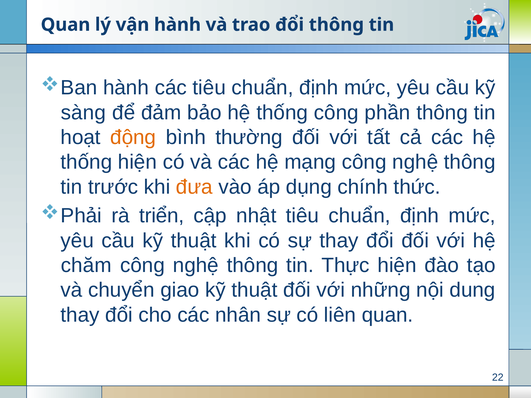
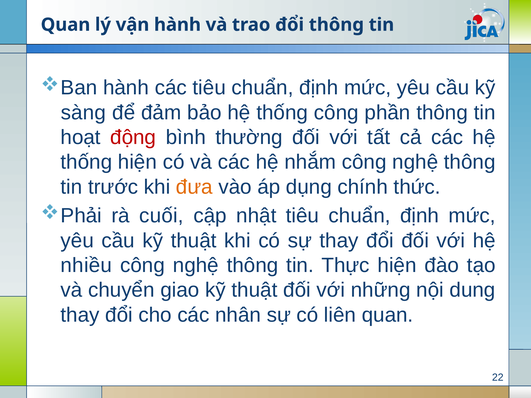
động colour: orange -> red (133, 137)
mạng: mạng -> nhắm (310, 162)
triển: triển -> cuối (161, 216)
chăm: chăm -> nhiều (86, 266)
